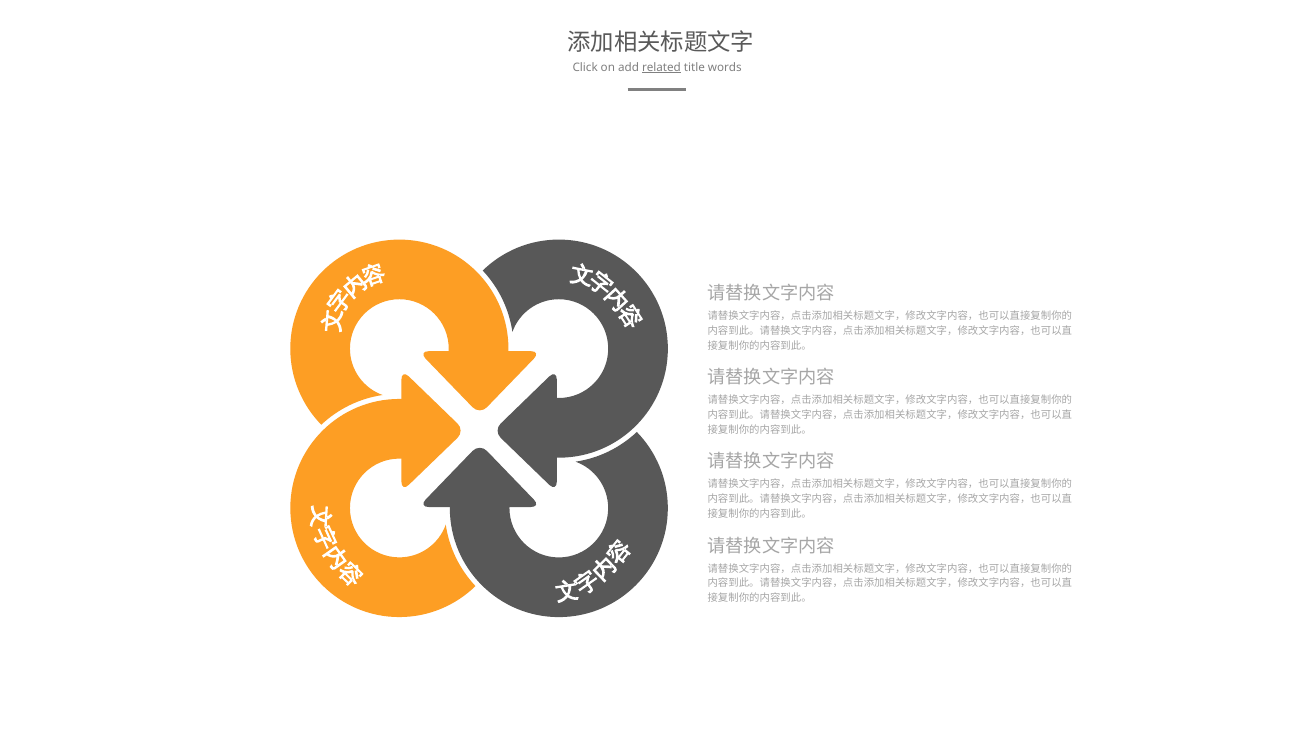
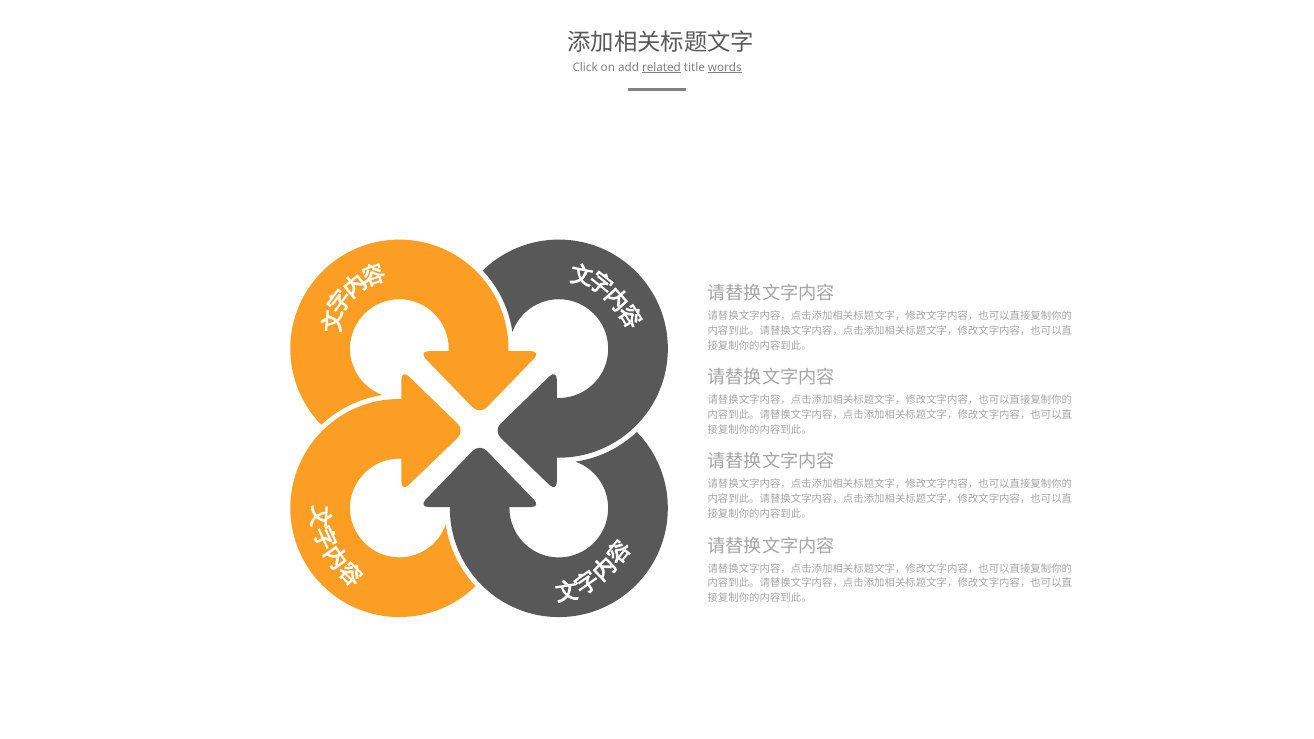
words underline: none -> present (725, 67)
